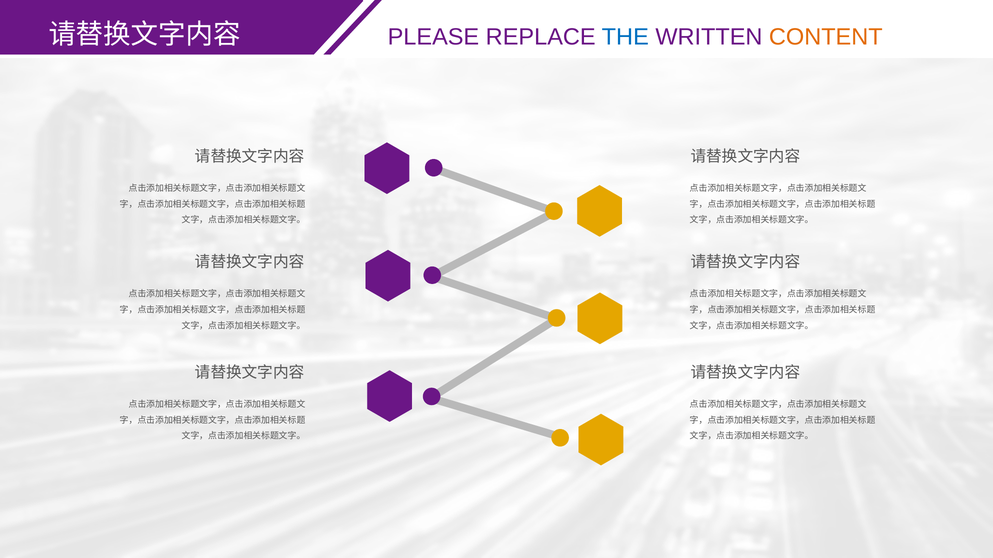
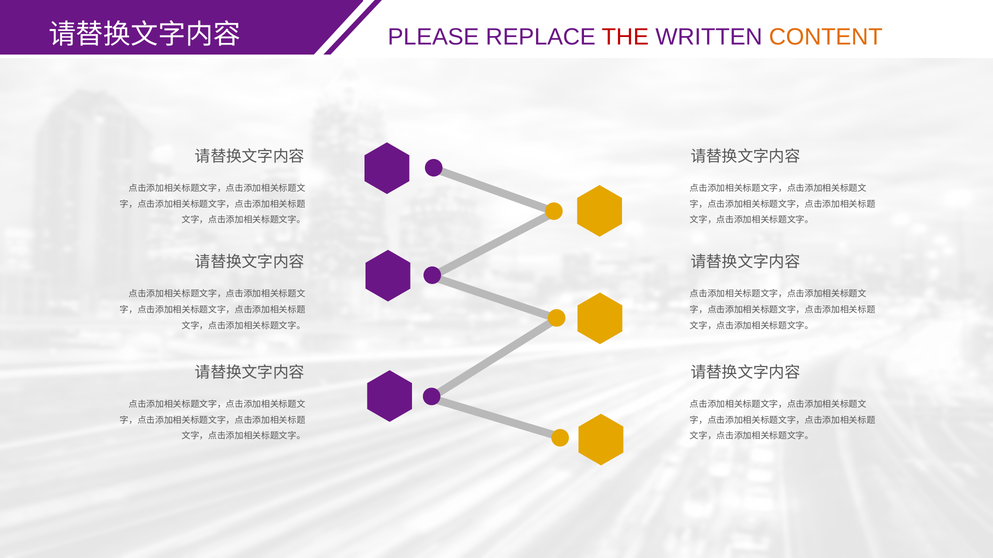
THE colour: blue -> red (625, 37)
